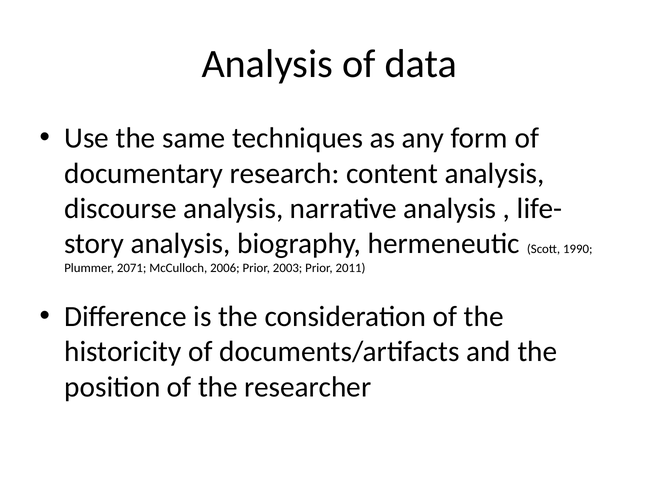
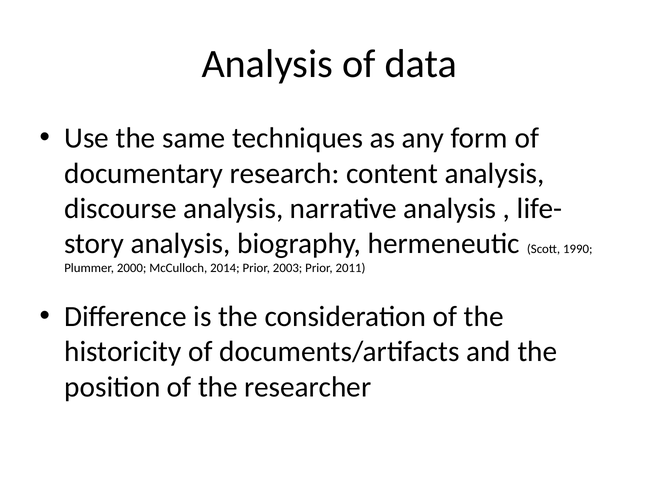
2071: 2071 -> 2000 (132, 268)
2006: 2006 -> 2014 (225, 268)
